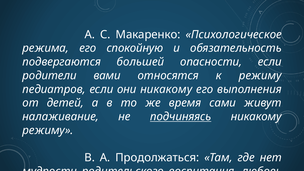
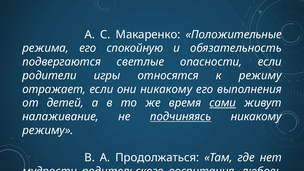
Психологическое: Психологическое -> Положительные (234, 35)
большей: большей -> светлые (140, 62)
вами: вами -> игры (107, 76)
педиатров: педиатров -> отражает (54, 89)
сами underline: none -> present (223, 103)
